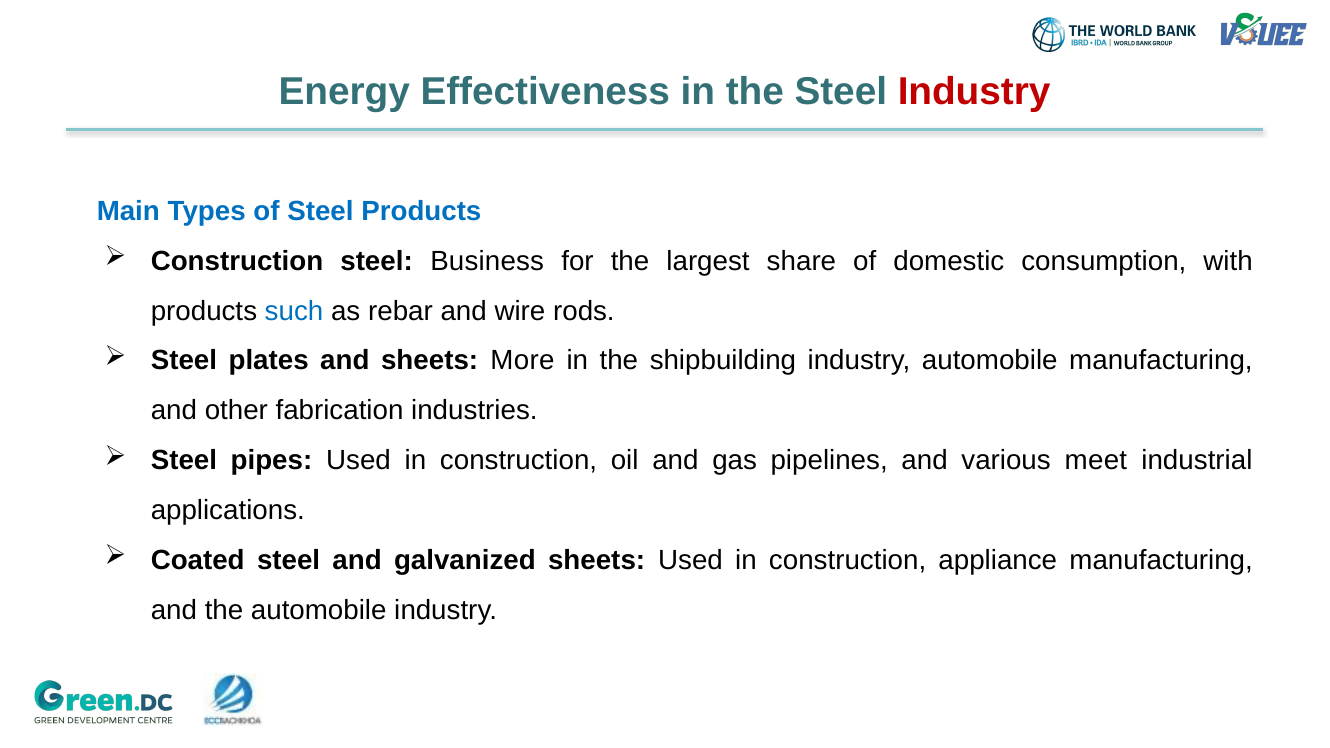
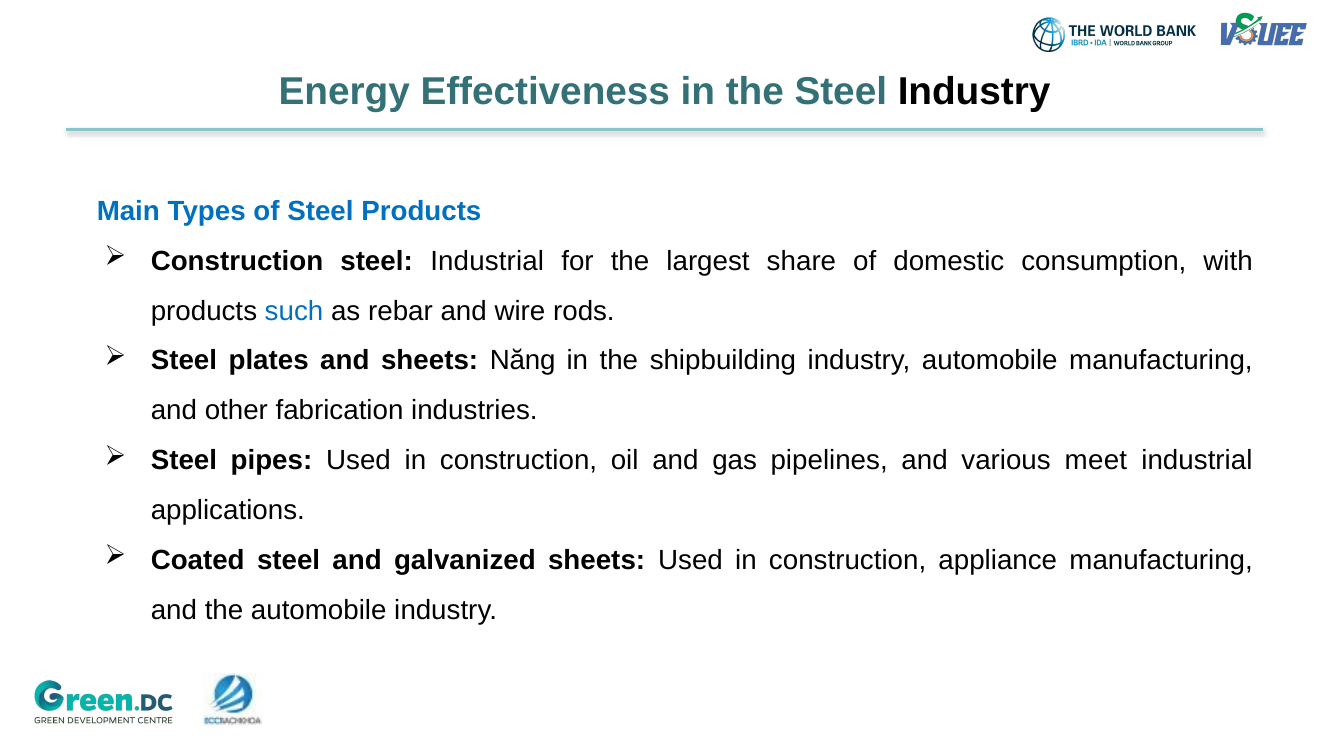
Industry colour: red -> black (974, 92)
steel Business: Business -> Industrial (487, 261)
More: More -> Năng (523, 361)
